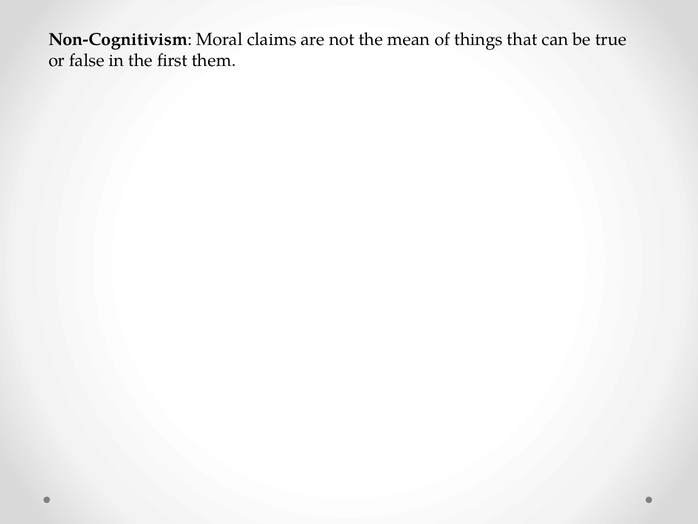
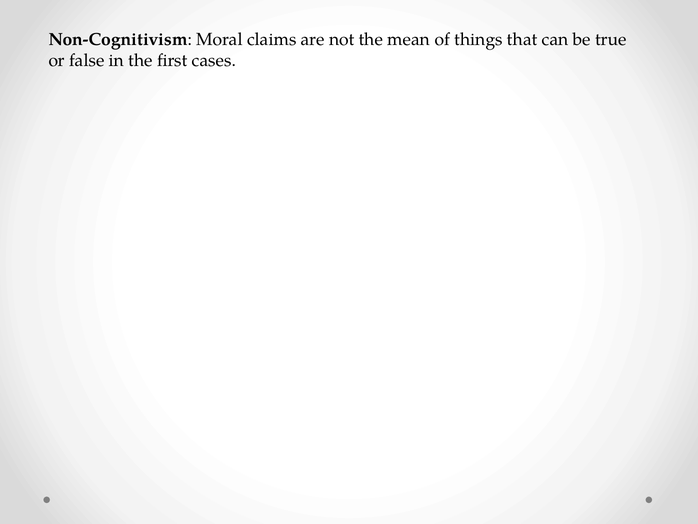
them: them -> cases (214, 60)
